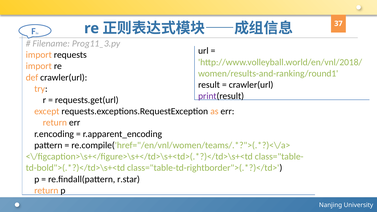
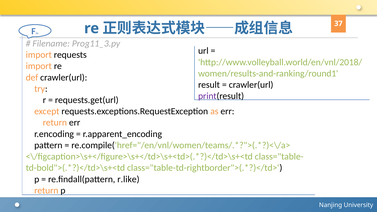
r.star: r.star -> r.like (128, 179)
